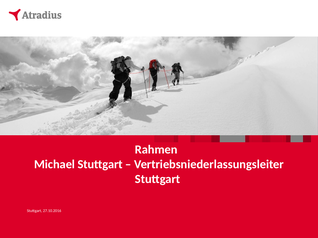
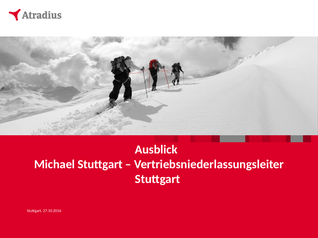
Rahmen: Rahmen -> Ausblick (156, 150)
